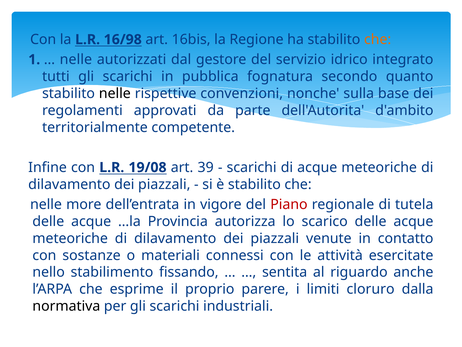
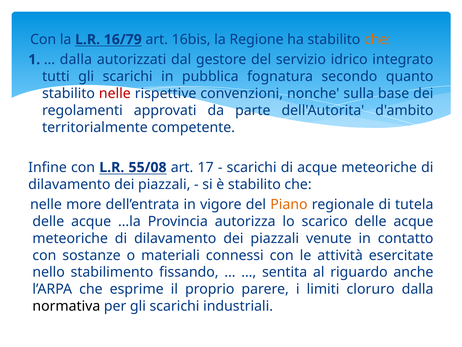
16/98: 16/98 -> 16/79 (123, 39)
nelle: nelle -> dalla (76, 59)
nelle colour: black -> red (115, 93)
19/08: 19/08 -> 55/08 (148, 167)
39: 39 -> 17 (206, 167)
Piano colour: red -> orange (289, 204)
